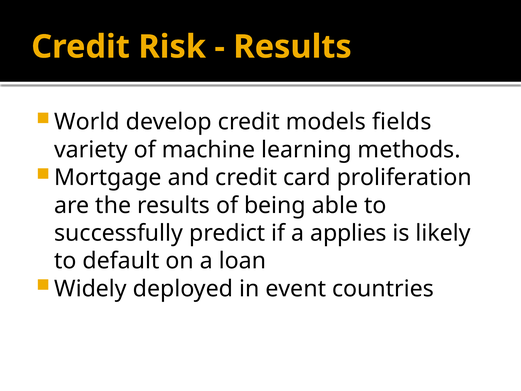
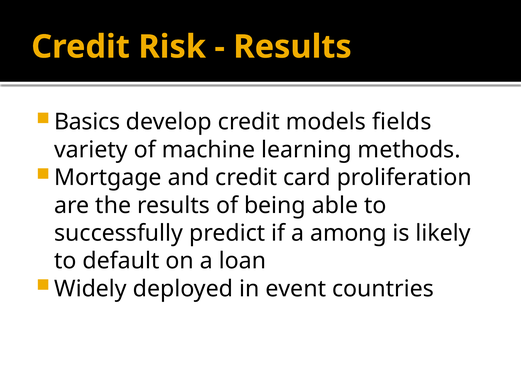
World: World -> Basics (87, 122)
applies: applies -> among (348, 233)
